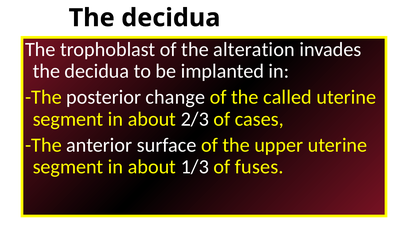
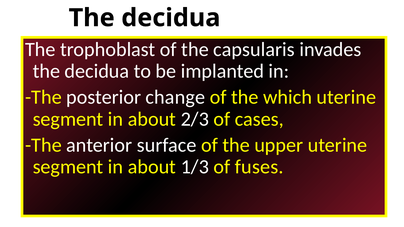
alteration: alteration -> capsularis (254, 50)
called: called -> which (288, 97)
